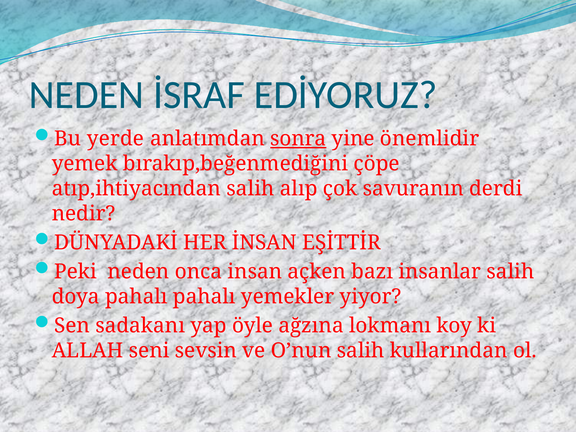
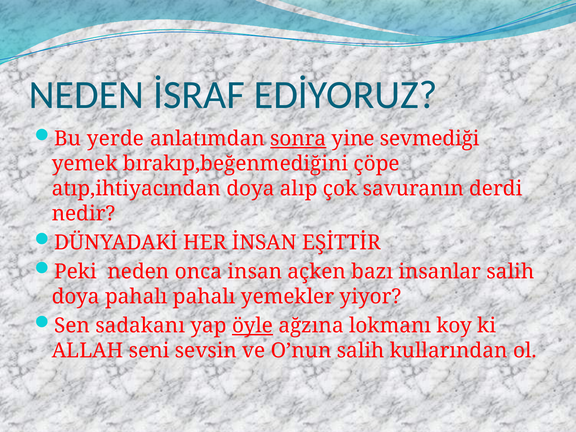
önemlidir: önemlidir -> sevmediği (430, 139)
atıp,ihtiyacından salih: salih -> doya (250, 189)
öyle underline: none -> present (253, 326)
